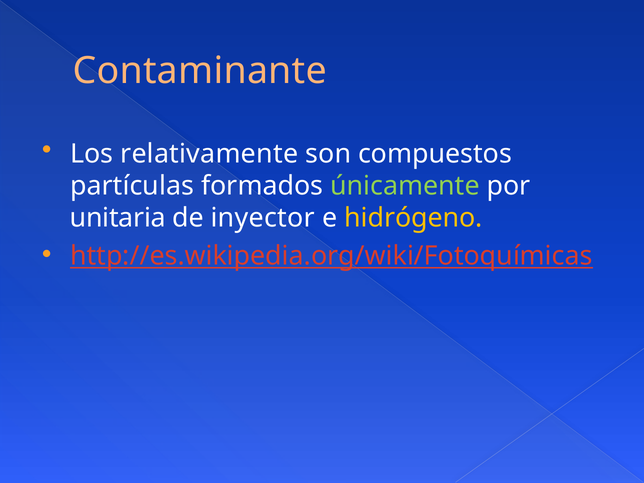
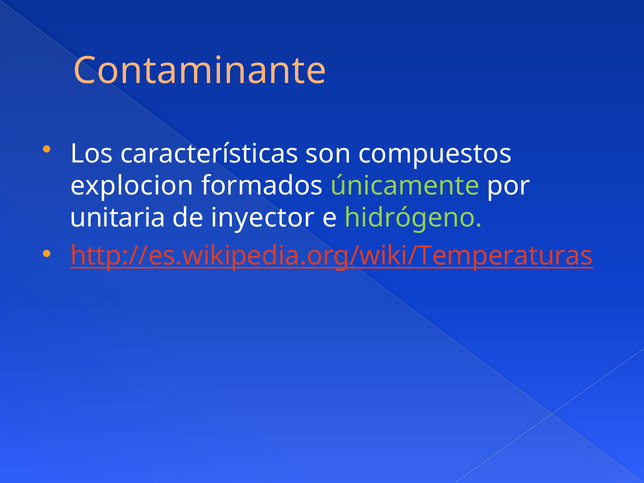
relativamente: relativamente -> características (209, 154)
partículas: partículas -> explocion (132, 186)
hidrógeno colour: yellow -> light green (413, 218)
http://es.wikipedia.org/wiki/Fotoquímicas: http://es.wikipedia.org/wiki/Fotoquímicas -> http://es.wikipedia.org/wiki/Temperaturas (331, 256)
